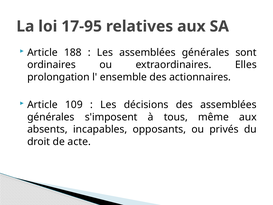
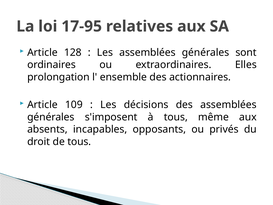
188: 188 -> 128 (73, 52)
de acte: acte -> tous (79, 142)
